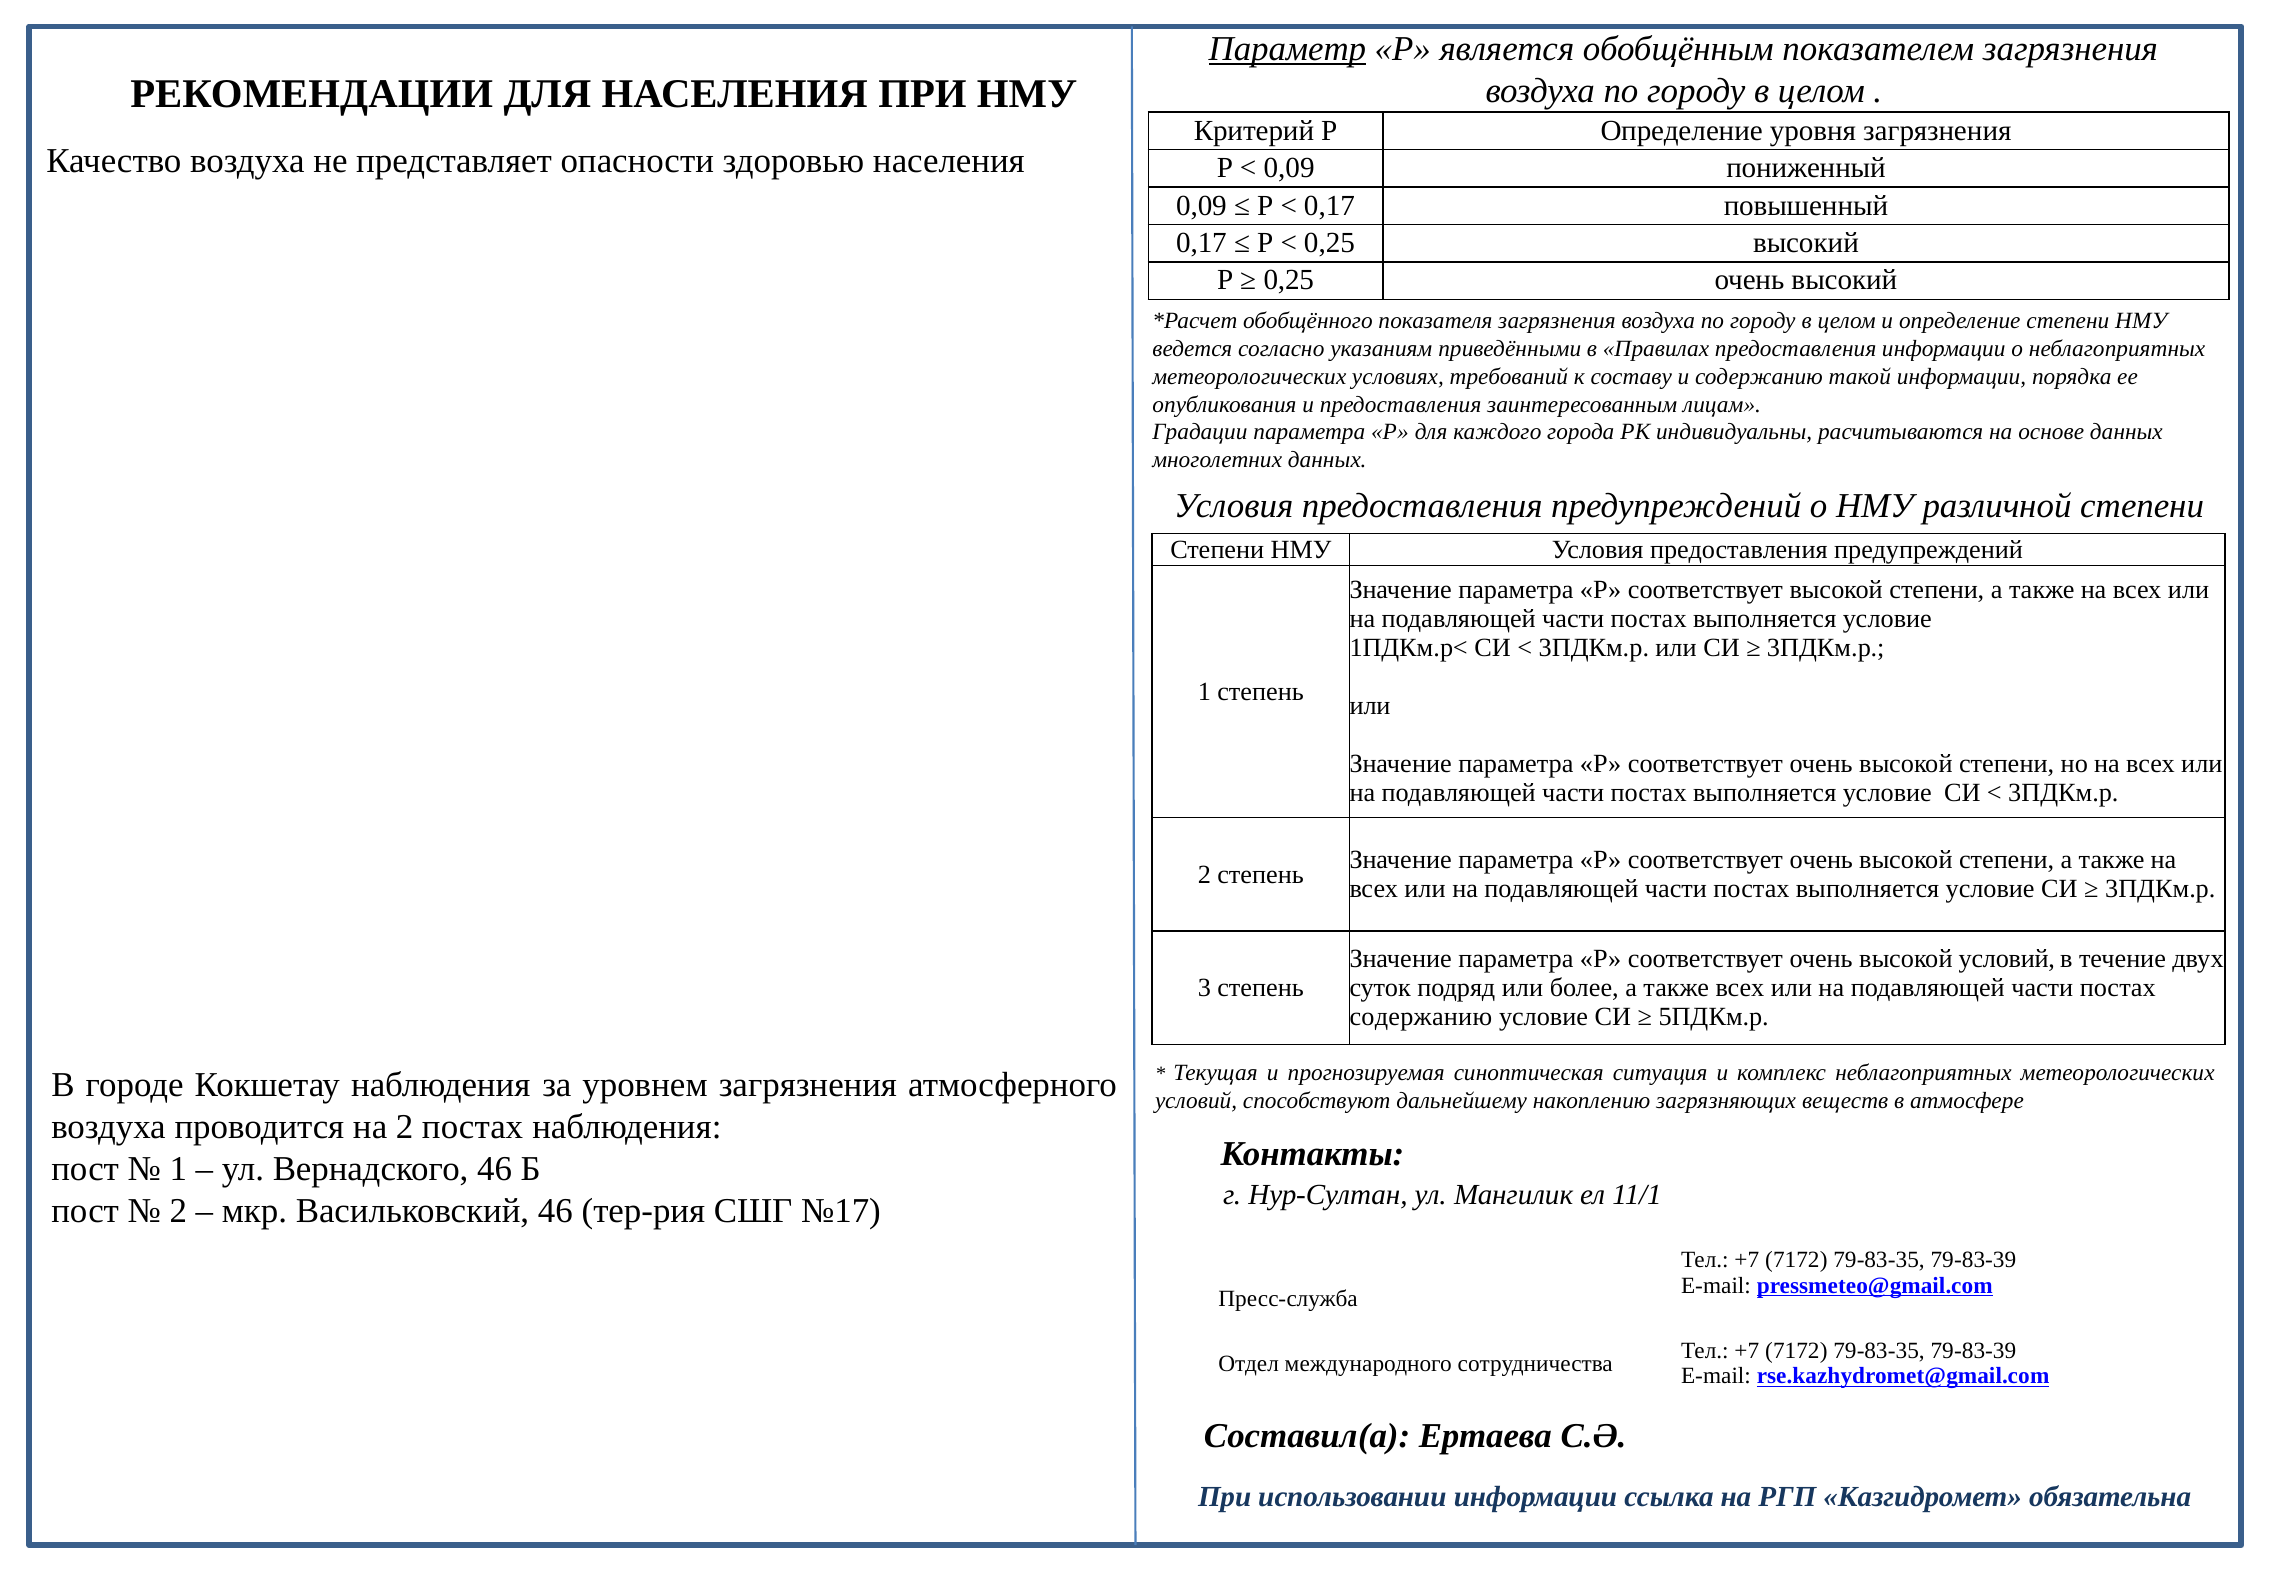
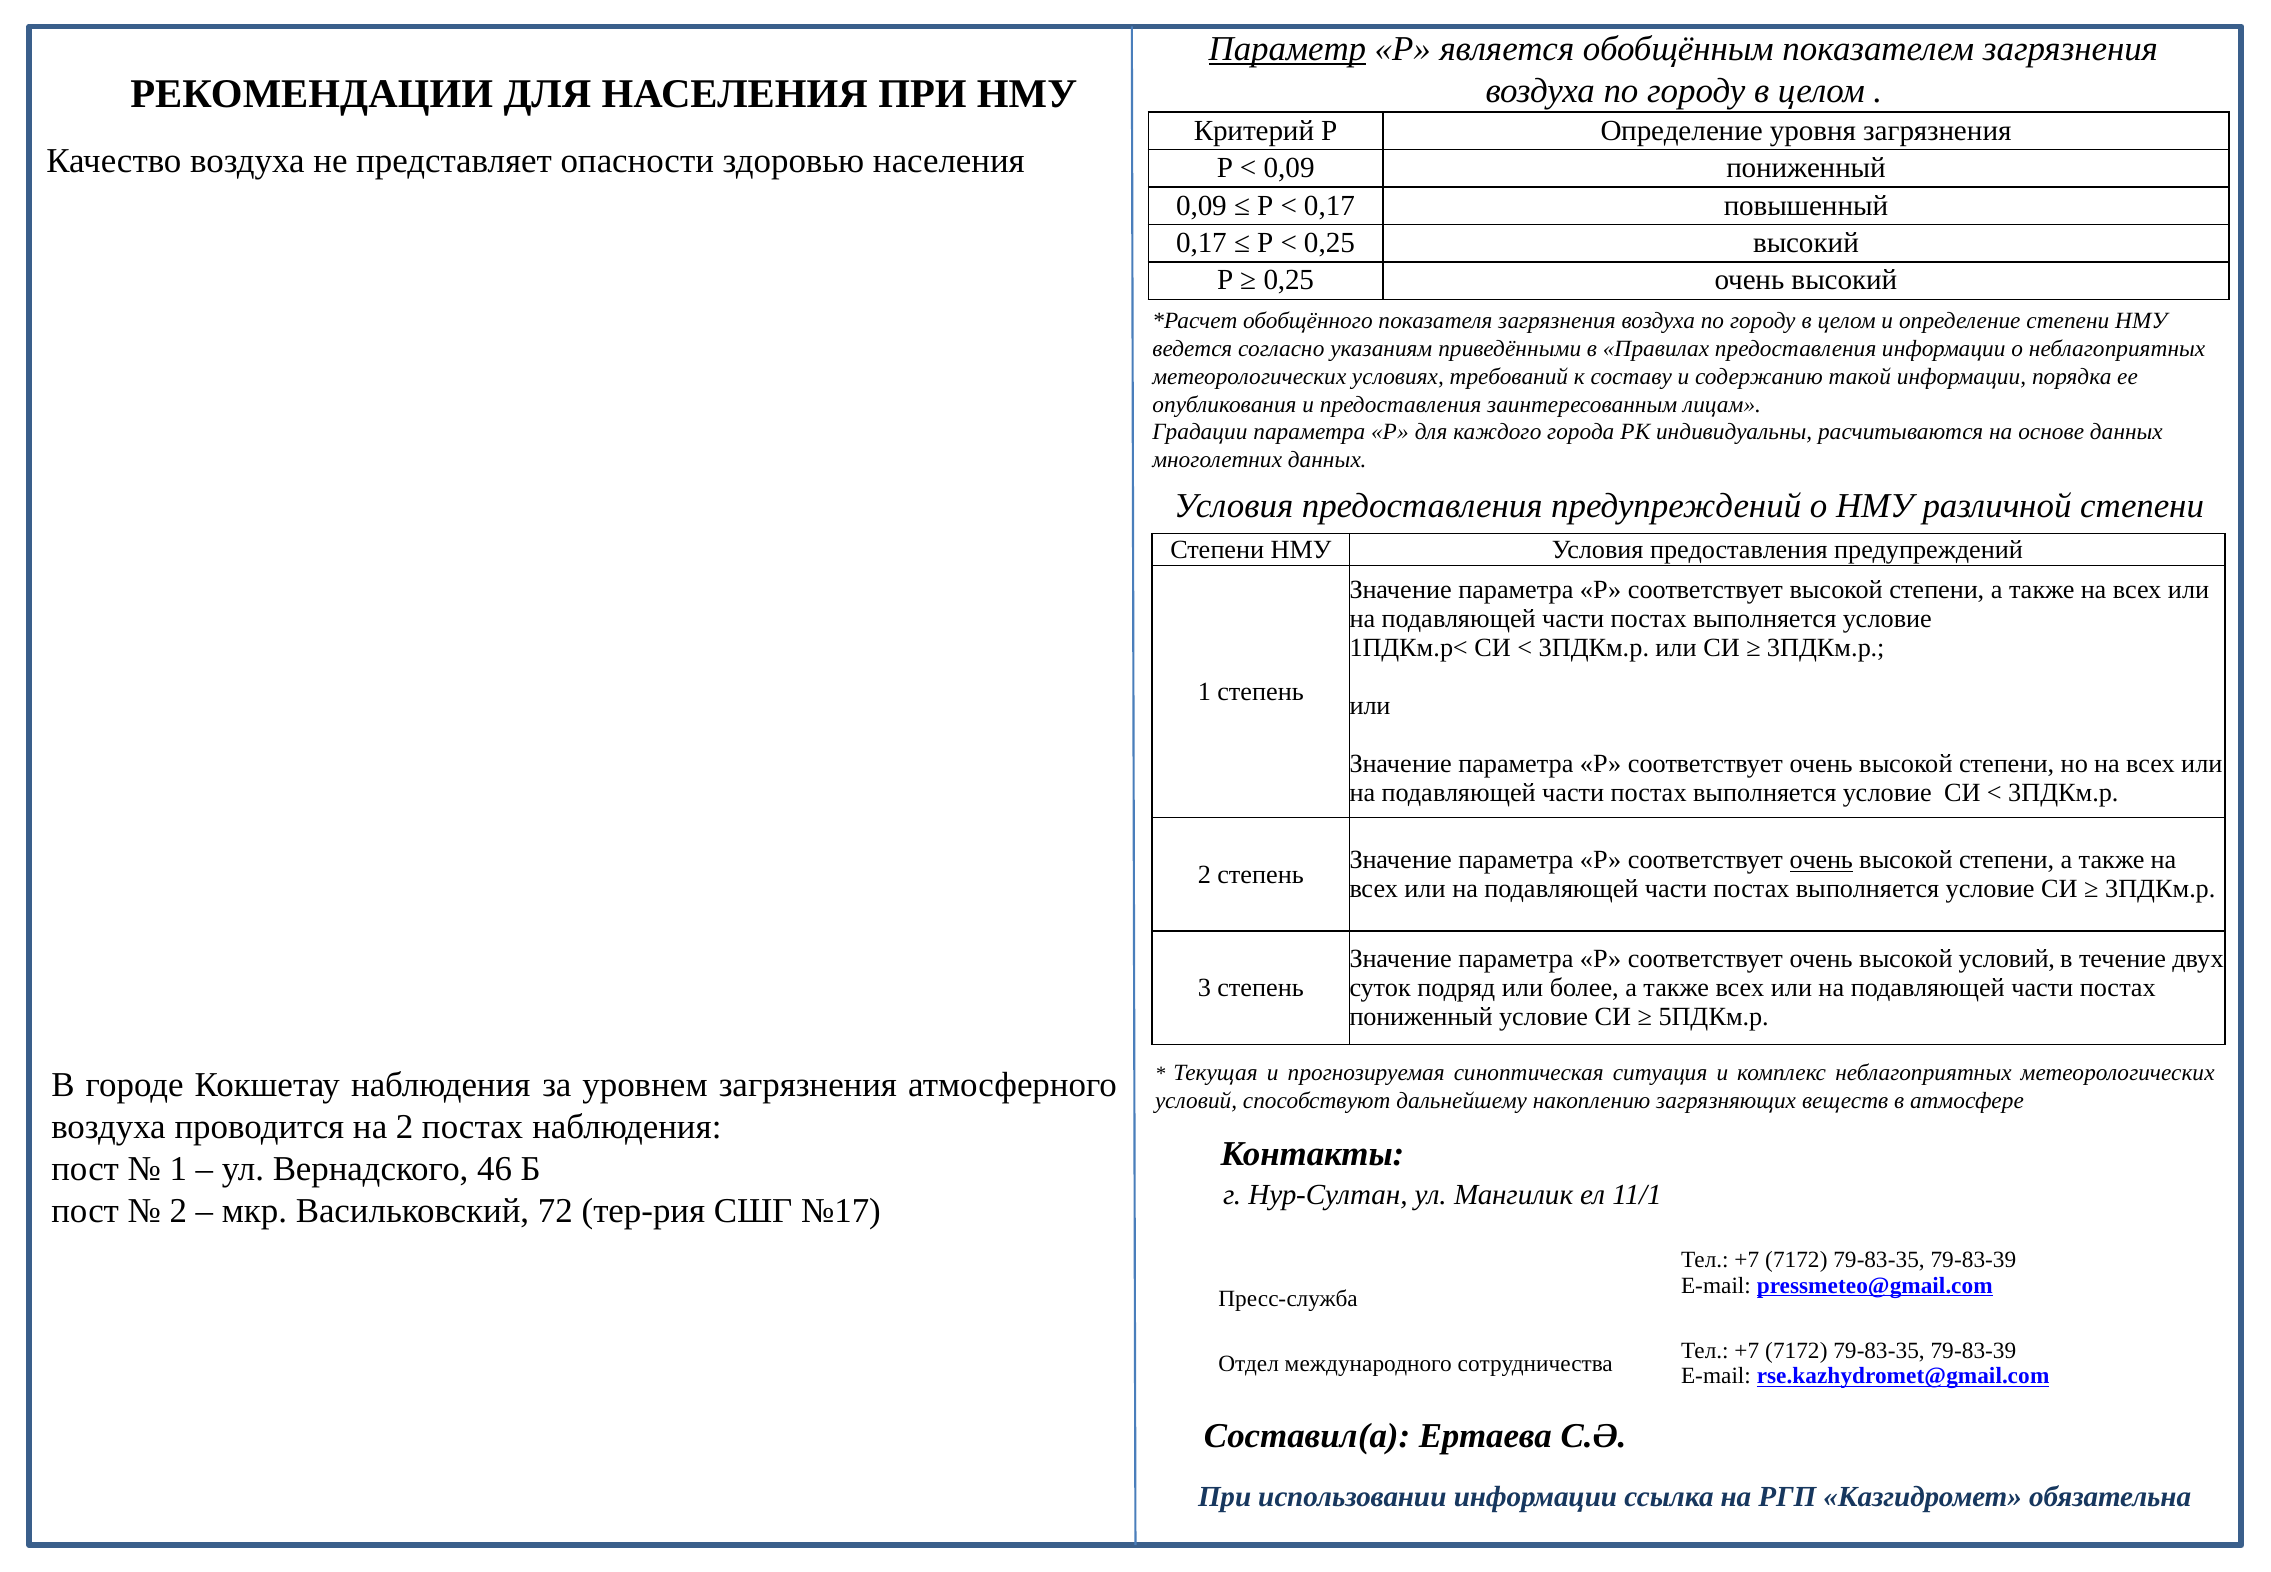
очень underline: none -> present (1821, 860)
содержанию: содержанию -> пониженный (1421, 1017)
Васильковский 46: 46 -> 72 (555, 1211)
